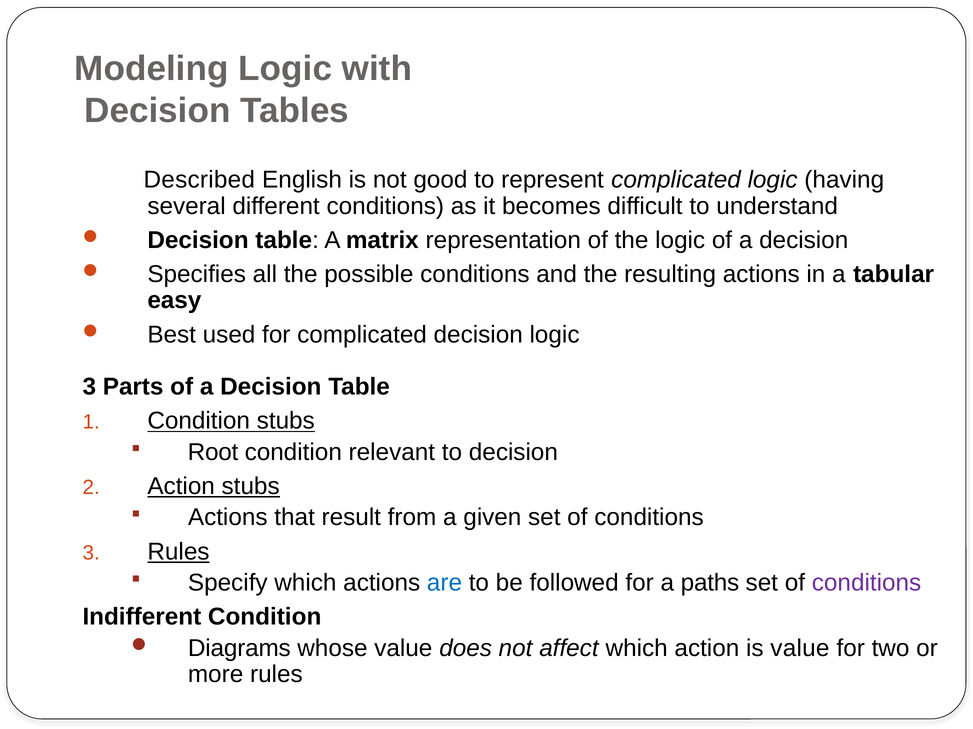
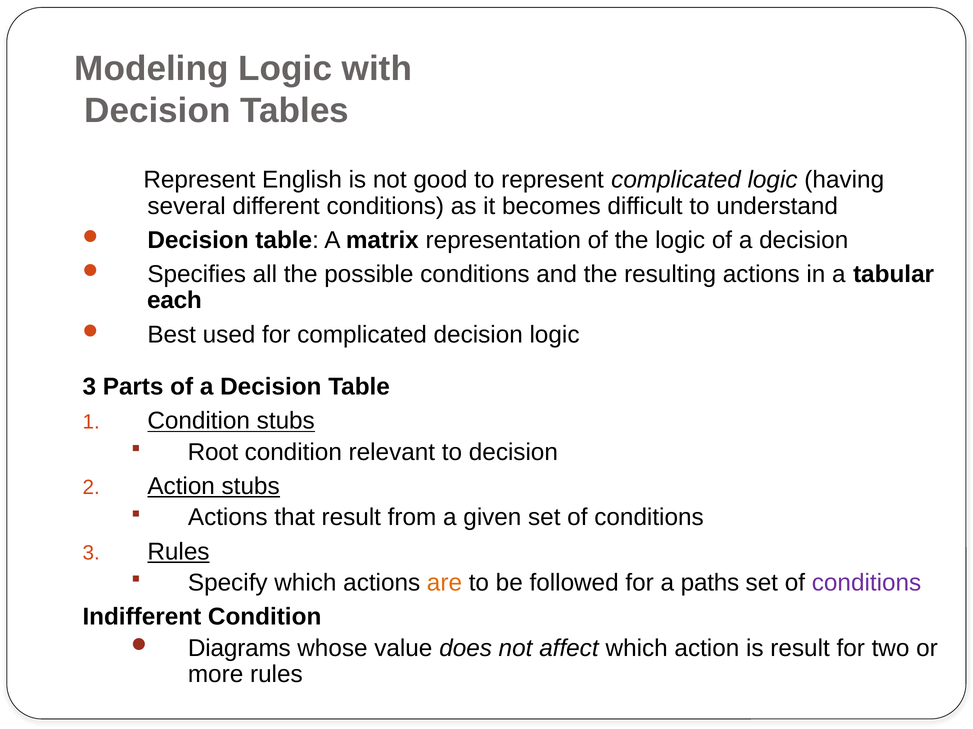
Described: Described -> Represent (199, 180)
easy: easy -> each (174, 301)
are colour: blue -> orange (444, 583)
is value: value -> result (800, 649)
